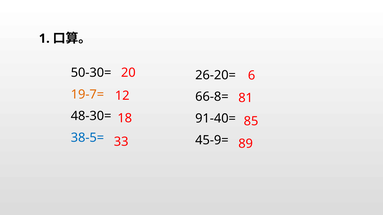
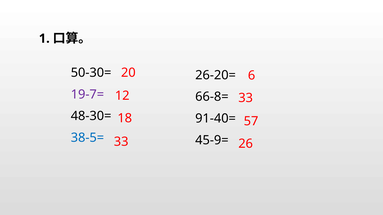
19-7= colour: orange -> purple (87, 95)
12 81: 81 -> 33 (246, 98)
85: 85 -> 57 (251, 121)
89: 89 -> 26 (246, 144)
